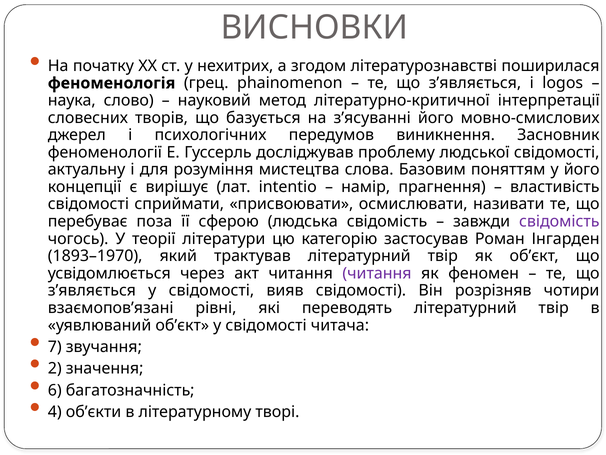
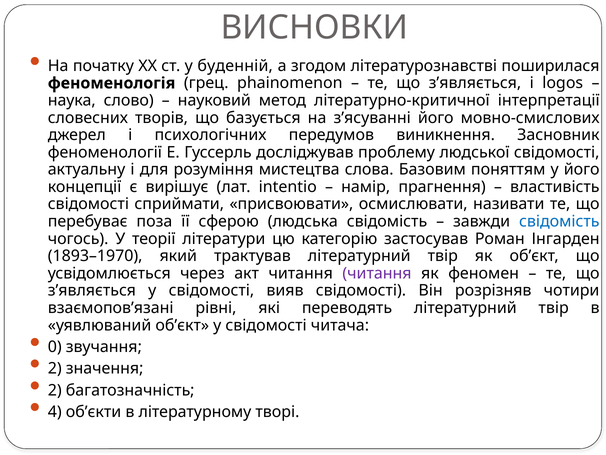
нехитрих: нехитрих -> буденній (235, 66)
свідомість colour: purple -> blue (559, 221)
7: 7 -> 0 (55, 347)
6: 6 -> 2 (55, 390)
